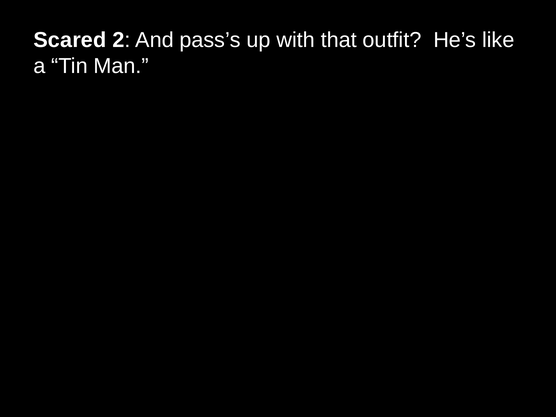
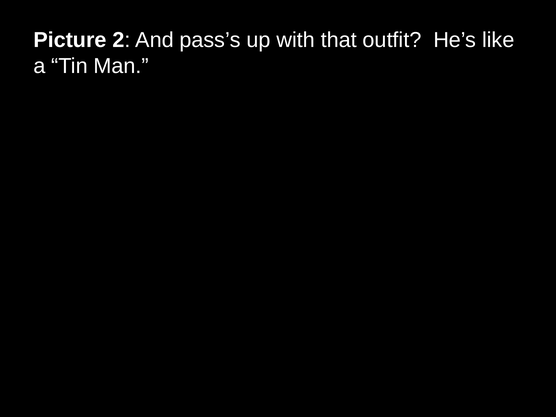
Scared: Scared -> Picture (70, 40)
